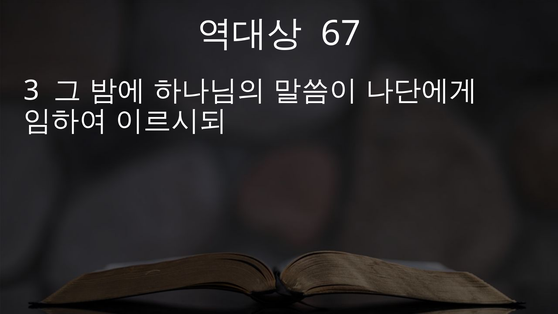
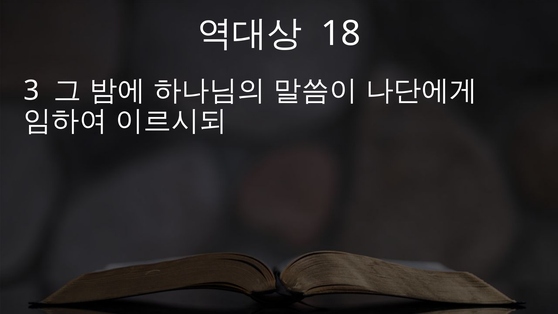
67: 67 -> 18 (341, 34)
